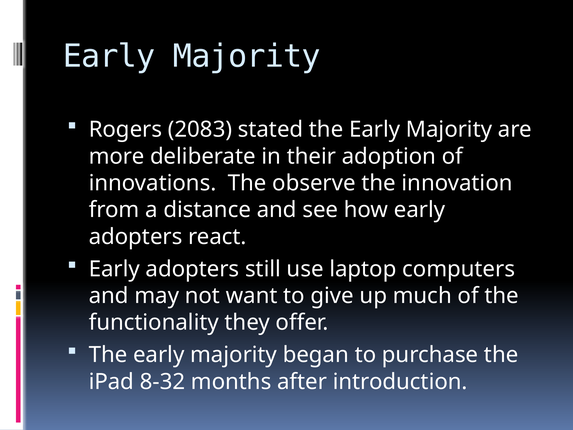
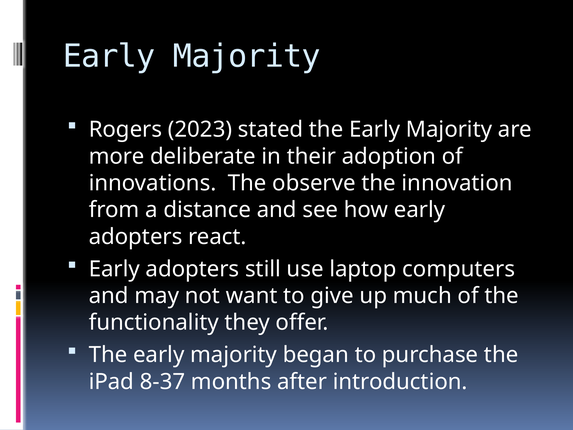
2083: 2083 -> 2023 (200, 130)
8-32: 8-32 -> 8-37 (163, 381)
